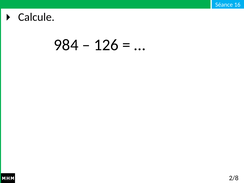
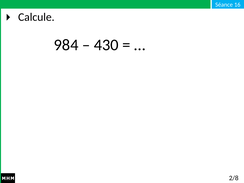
126: 126 -> 430 (106, 45)
